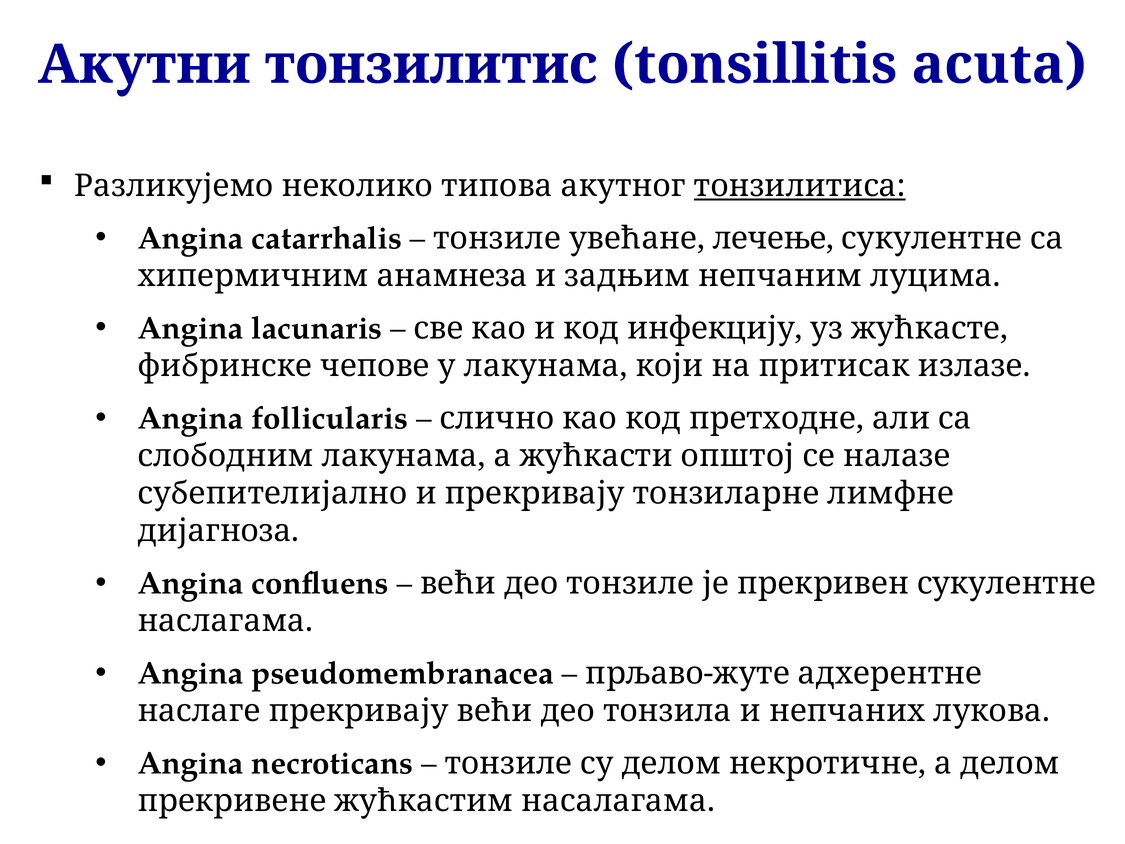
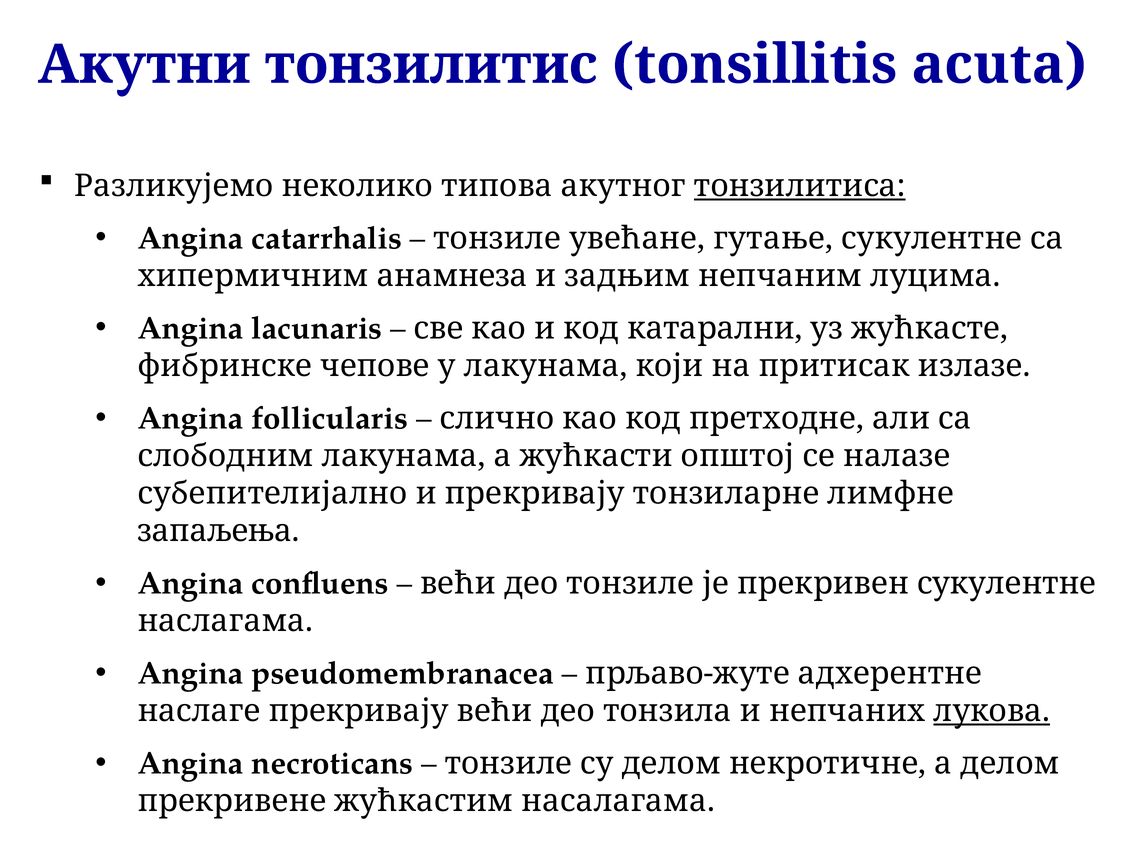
лечење: лечење -> гутање (773, 238)
инфекцију: инфекцију -> катарални (715, 328)
дијагноза: дијагноза -> запаљења (218, 531)
лукова underline: none -> present (992, 711)
